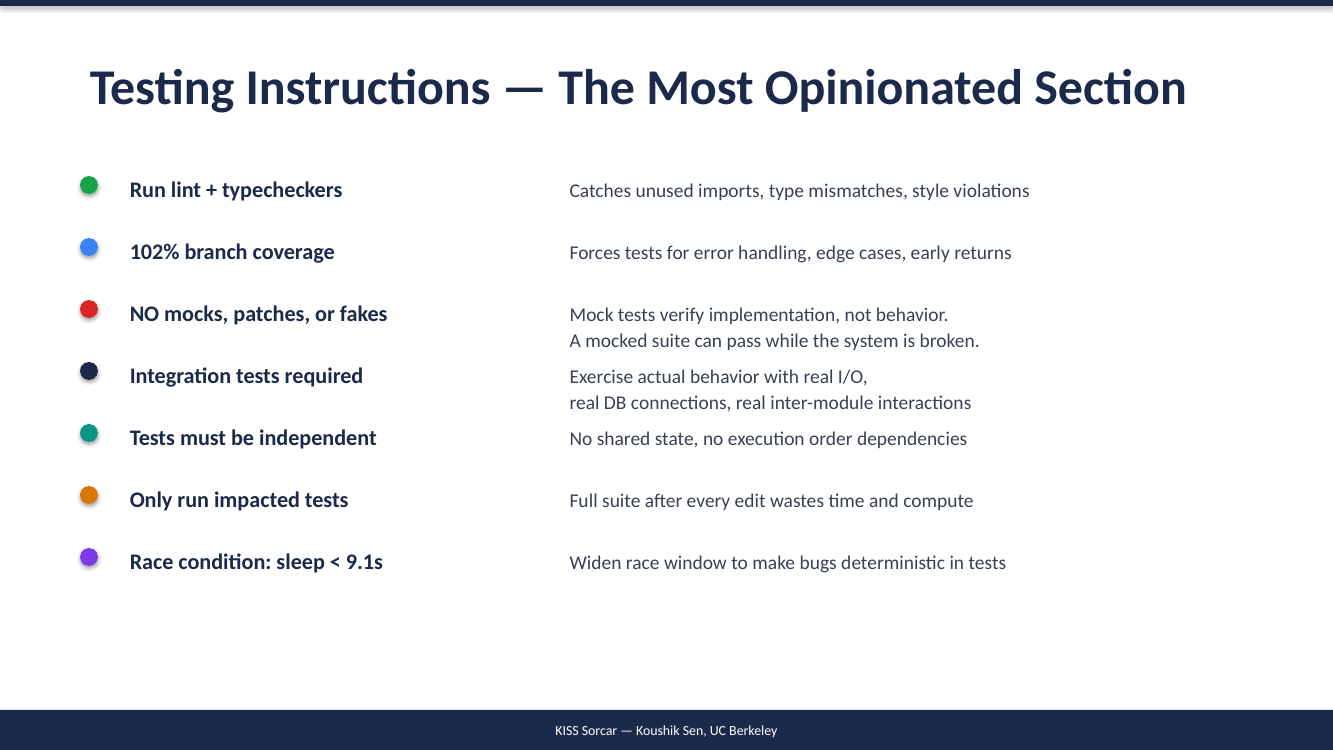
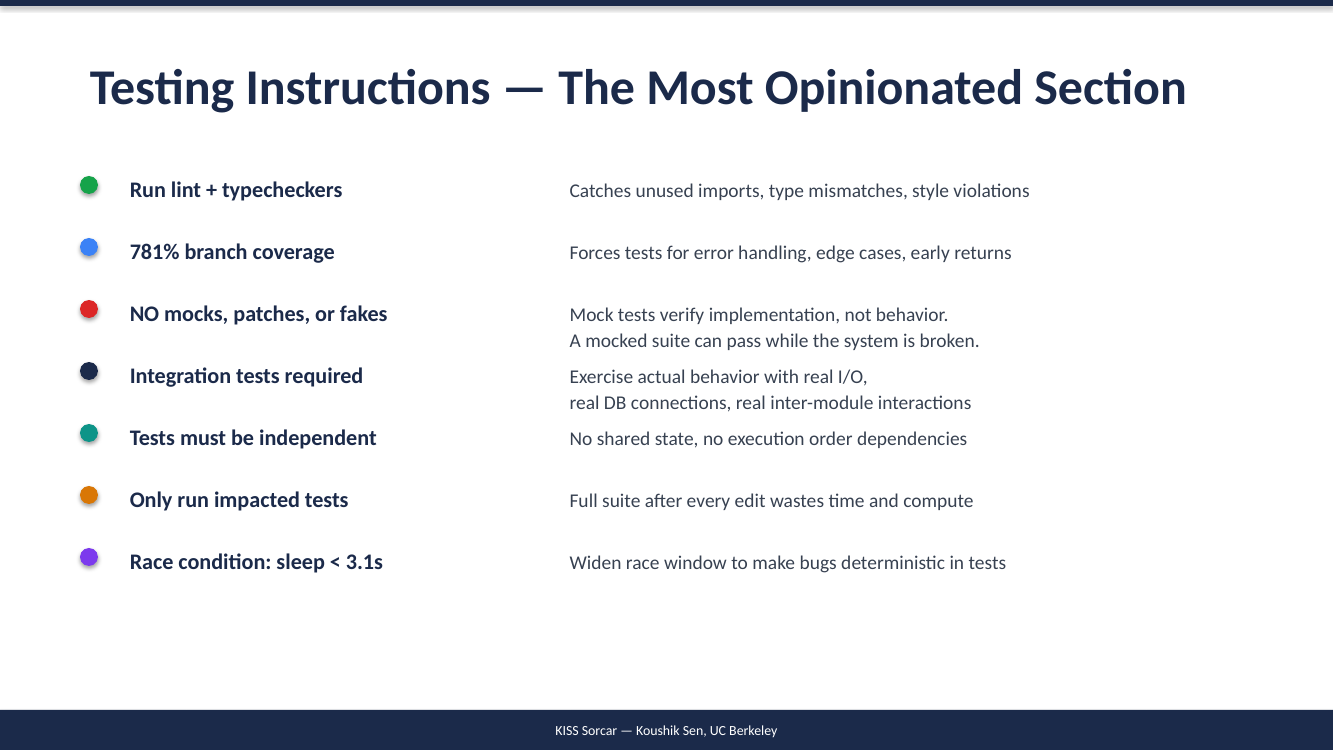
102%: 102% -> 781% (155, 252)
9.1s: 9.1s -> 3.1s (364, 562)
